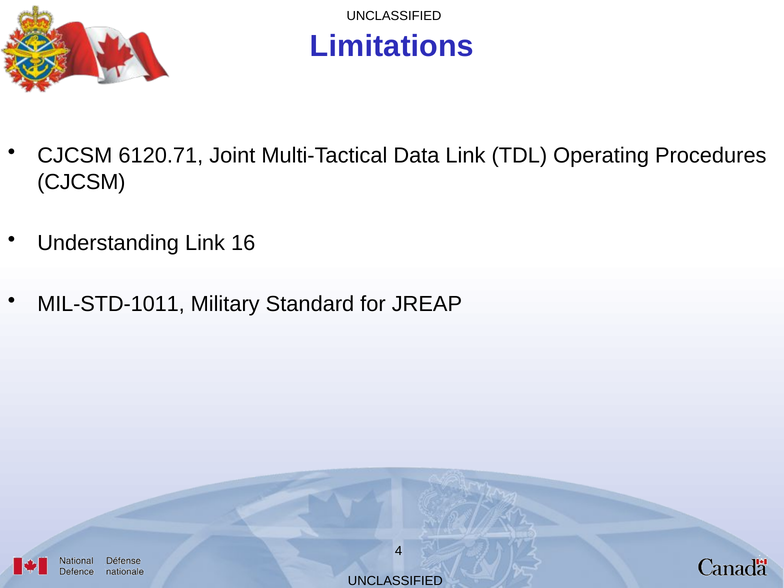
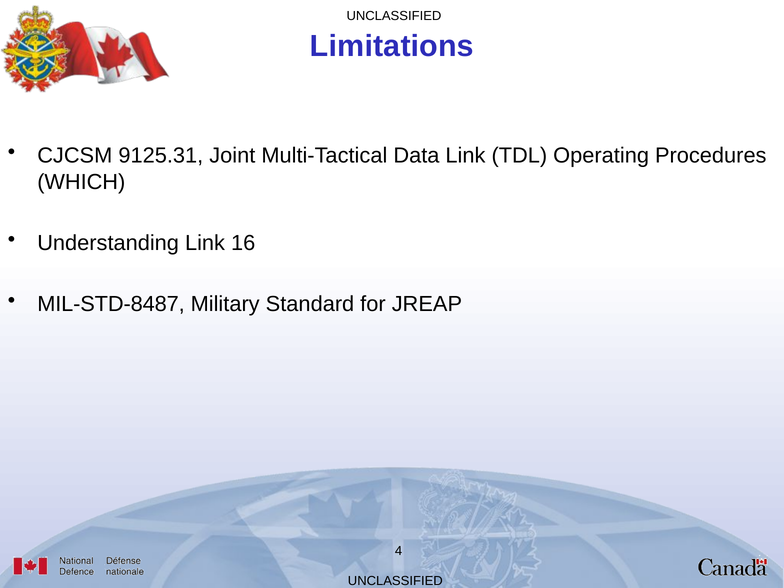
6120.71: 6120.71 -> 9125.31 (161, 156)
CJCSM: CJCSM -> WHICH (81, 182)
MIL-STD-1011: MIL-STD-1011 -> MIL-STD-8487 (111, 304)
